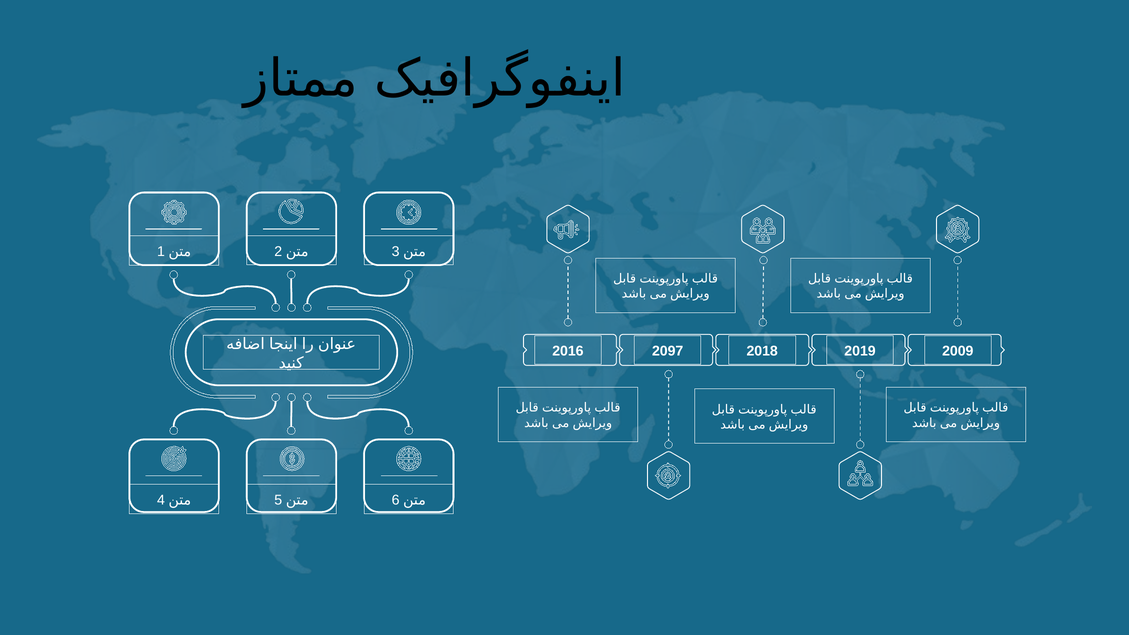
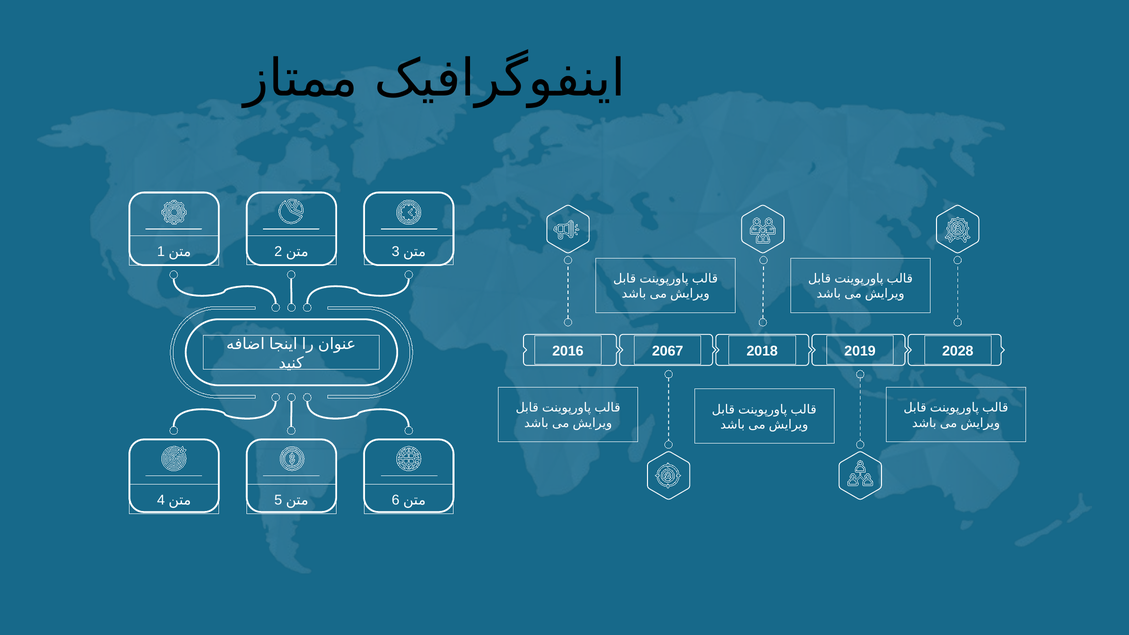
2097: 2097 -> 2067 (668, 351)
2009: 2009 -> 2028 (958, 351)
